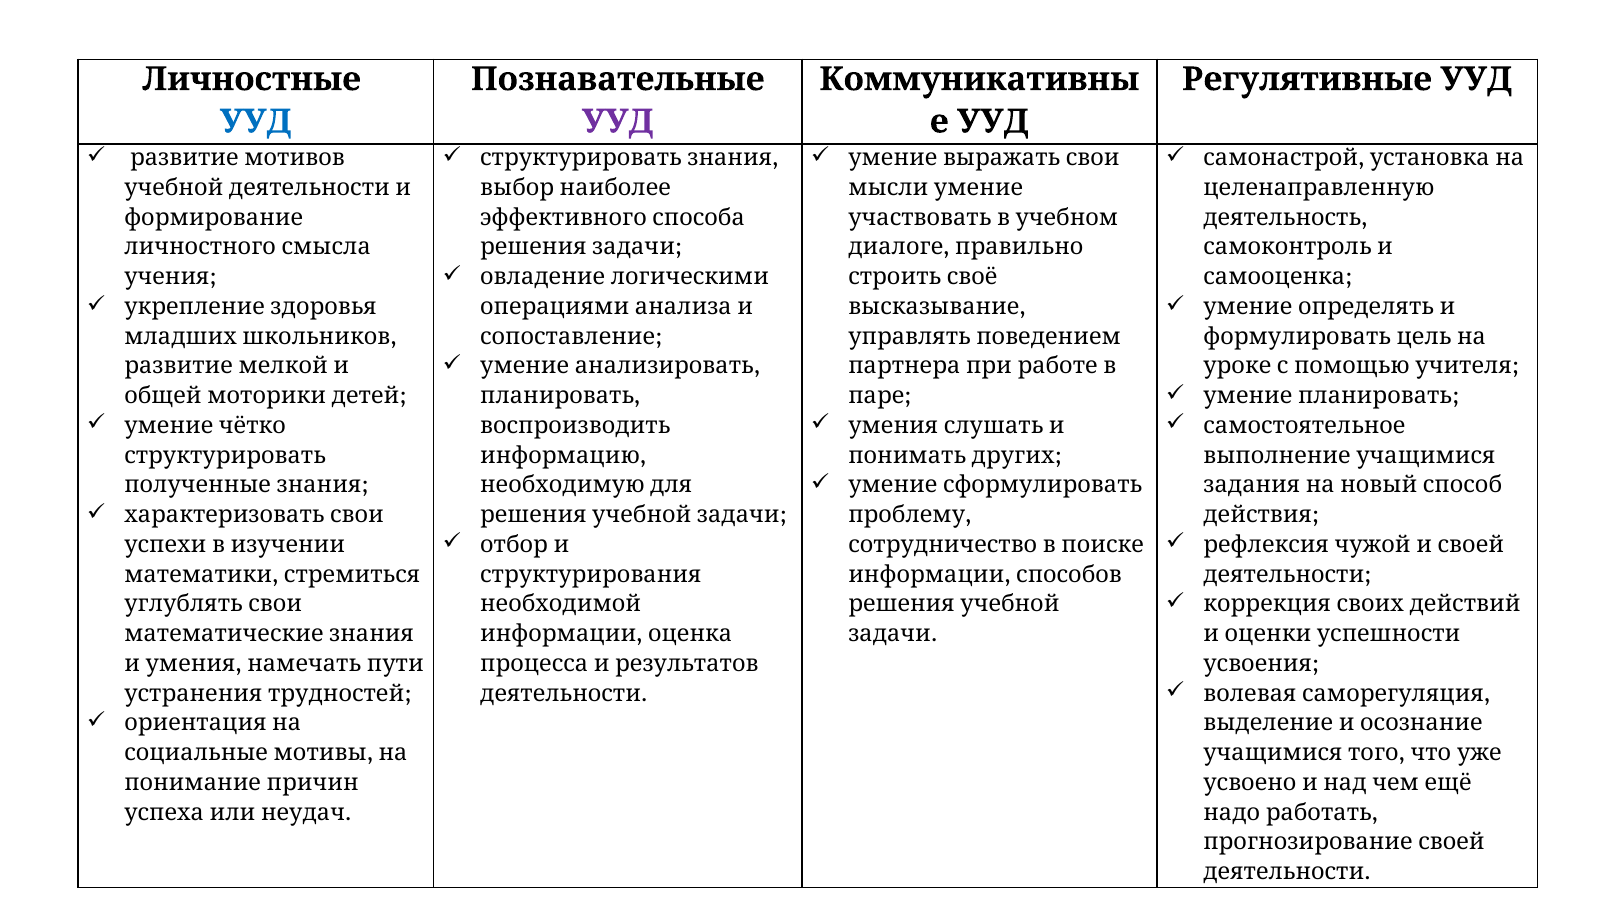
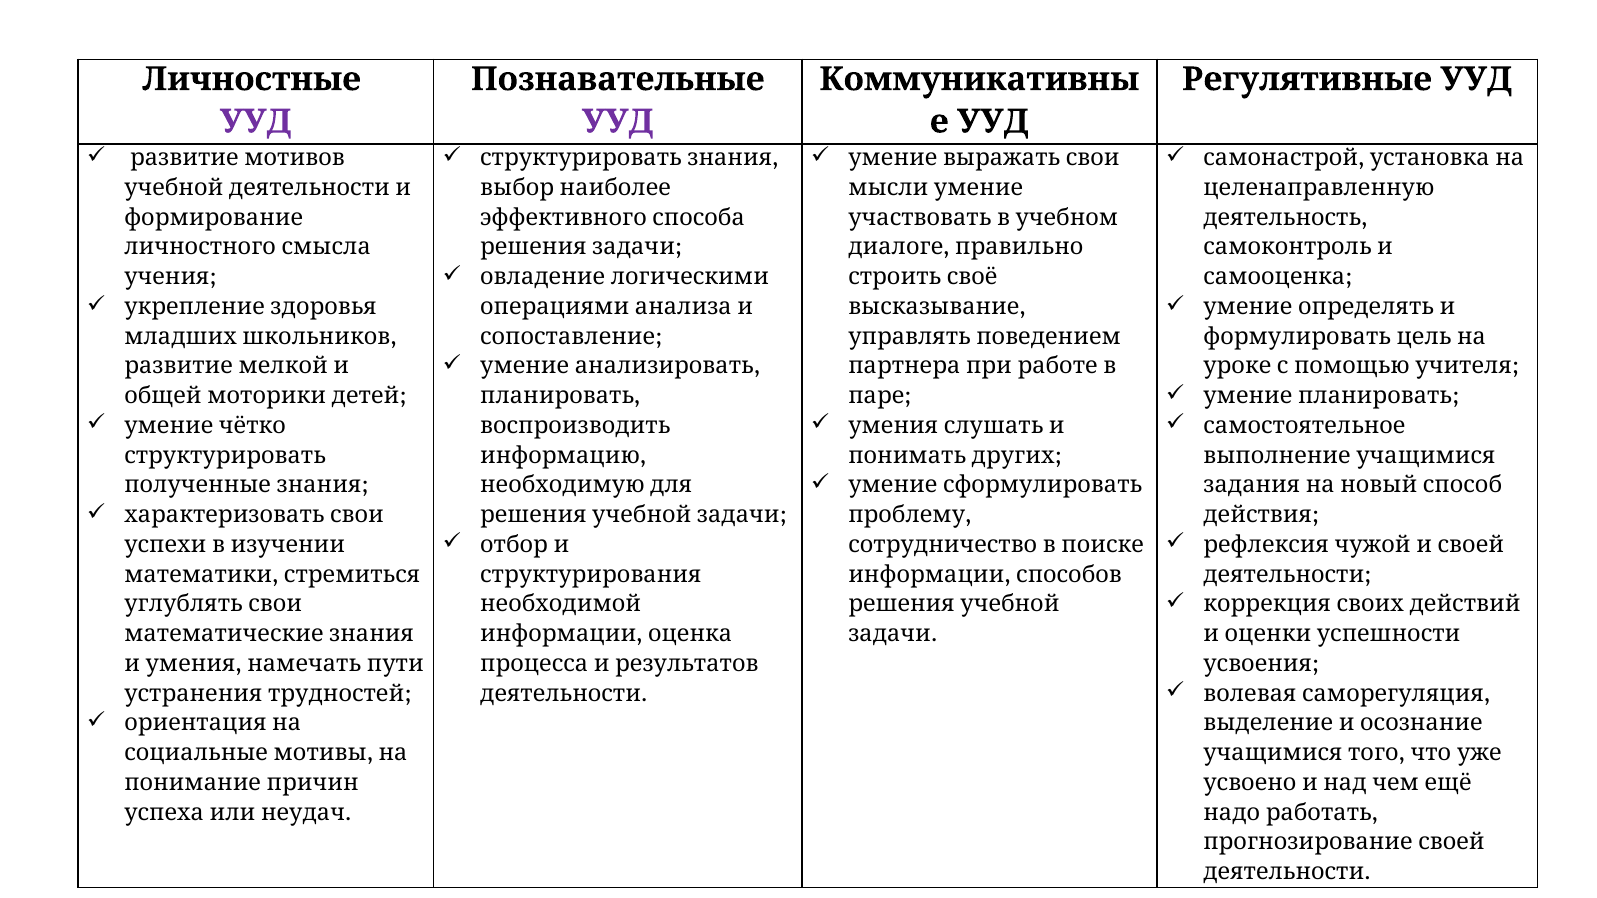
УУД colour: blue -> purple (256, 122)
